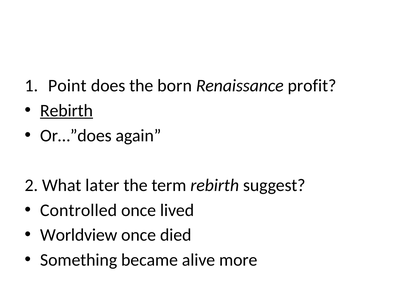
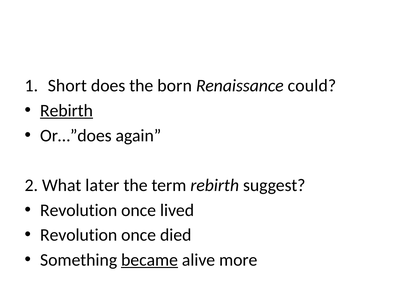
Point: Point -> Short (67, 86)
profit: profit -> could (312, 86)
Controlled: Controlled -> Revolution (79, 210)
Worldview: Worldview -> Revolution (79, 235)
became underline: none -> present (150, 260)
